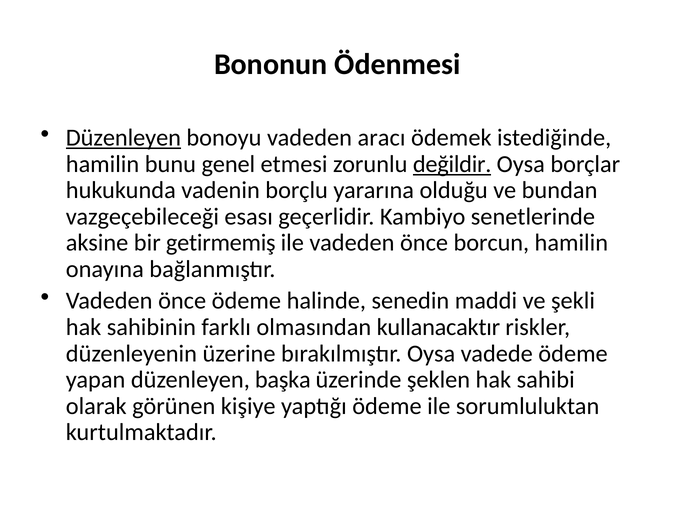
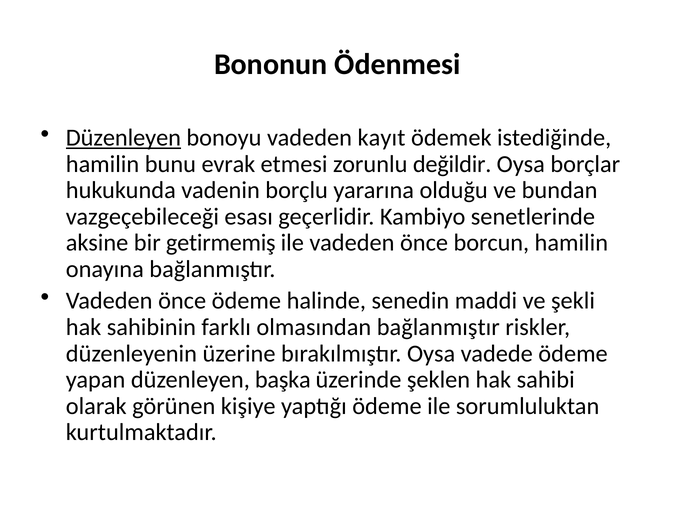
aracı: aracı -> kayıt (381, 138)
genel: genel -> evrak (228, 164)
değildir underline: present -> none (452, 164)
olmasından kullanacaktır: kullanacaktır -> bağlanmıştır (438, 327)
